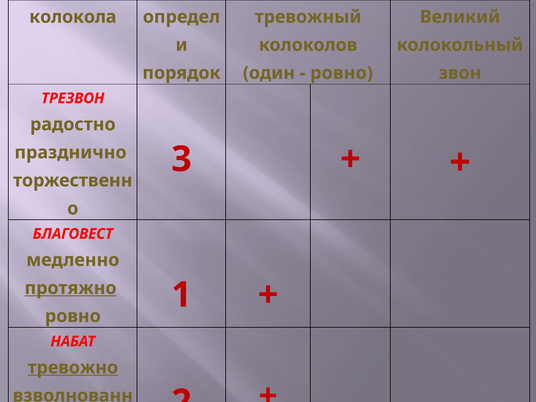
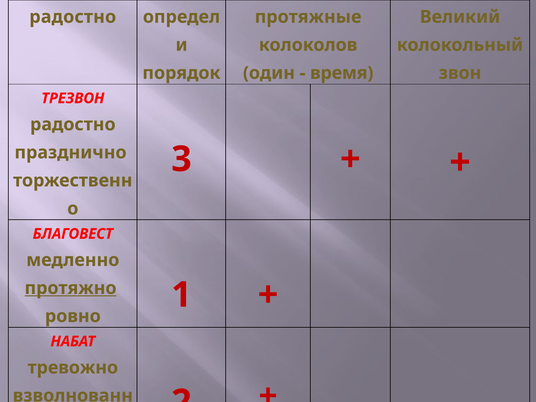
колокола: колокола -> радостно (73, 17)
тревожный: тревожный -> протяжные (308, 17)
ровно: ровно -> время (342, 73)
тревожно underline: present -> none (73, 368)
